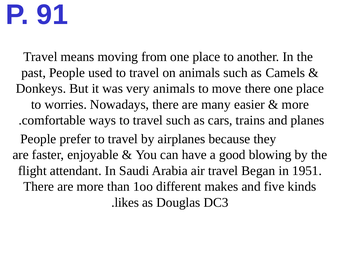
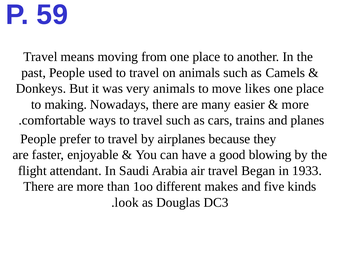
91: 91 -> 59 (52, 15)
move there: there -> likes (258, 89)
worries: worries -> making (66, 104)
1951: 1951 -> 1933 (307, 171)
likes: likes -> look (127, 202)
